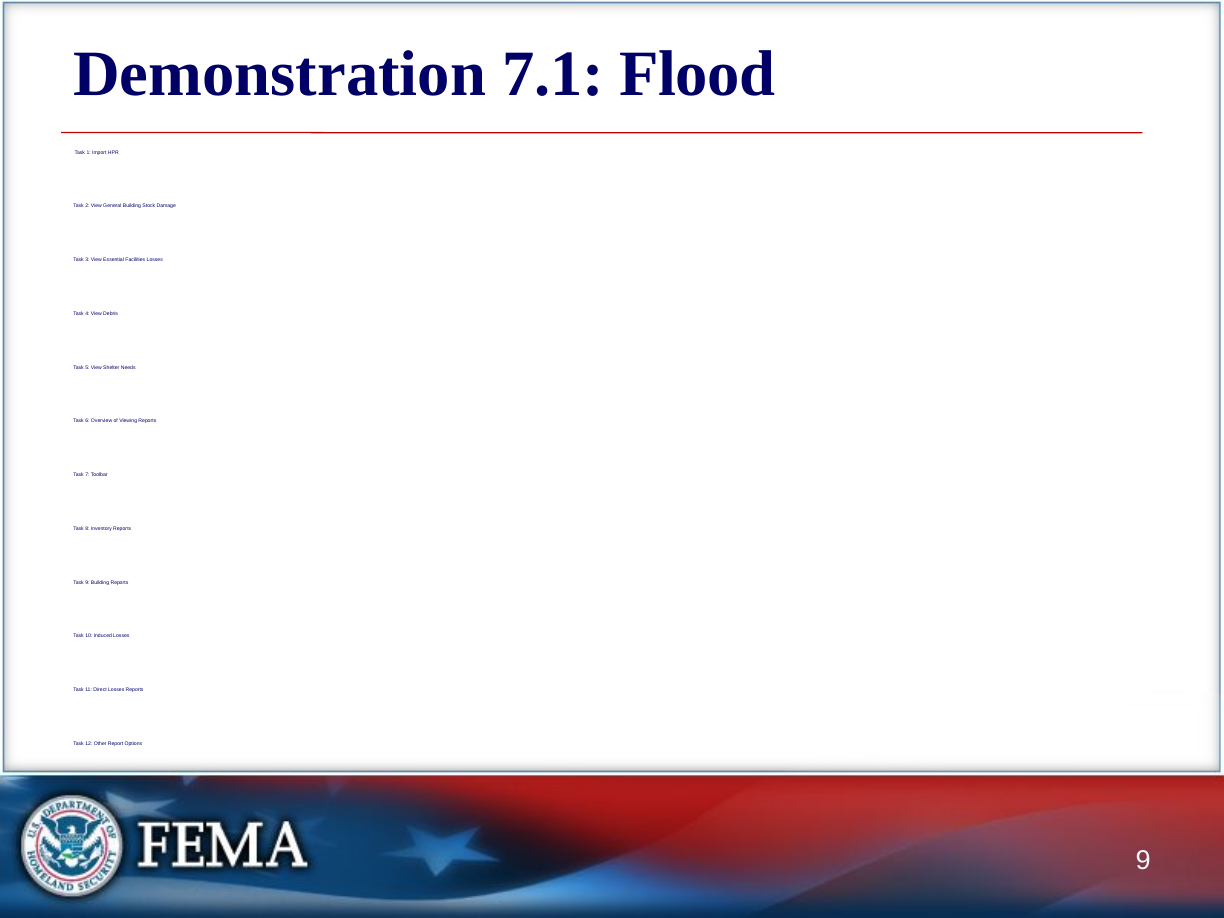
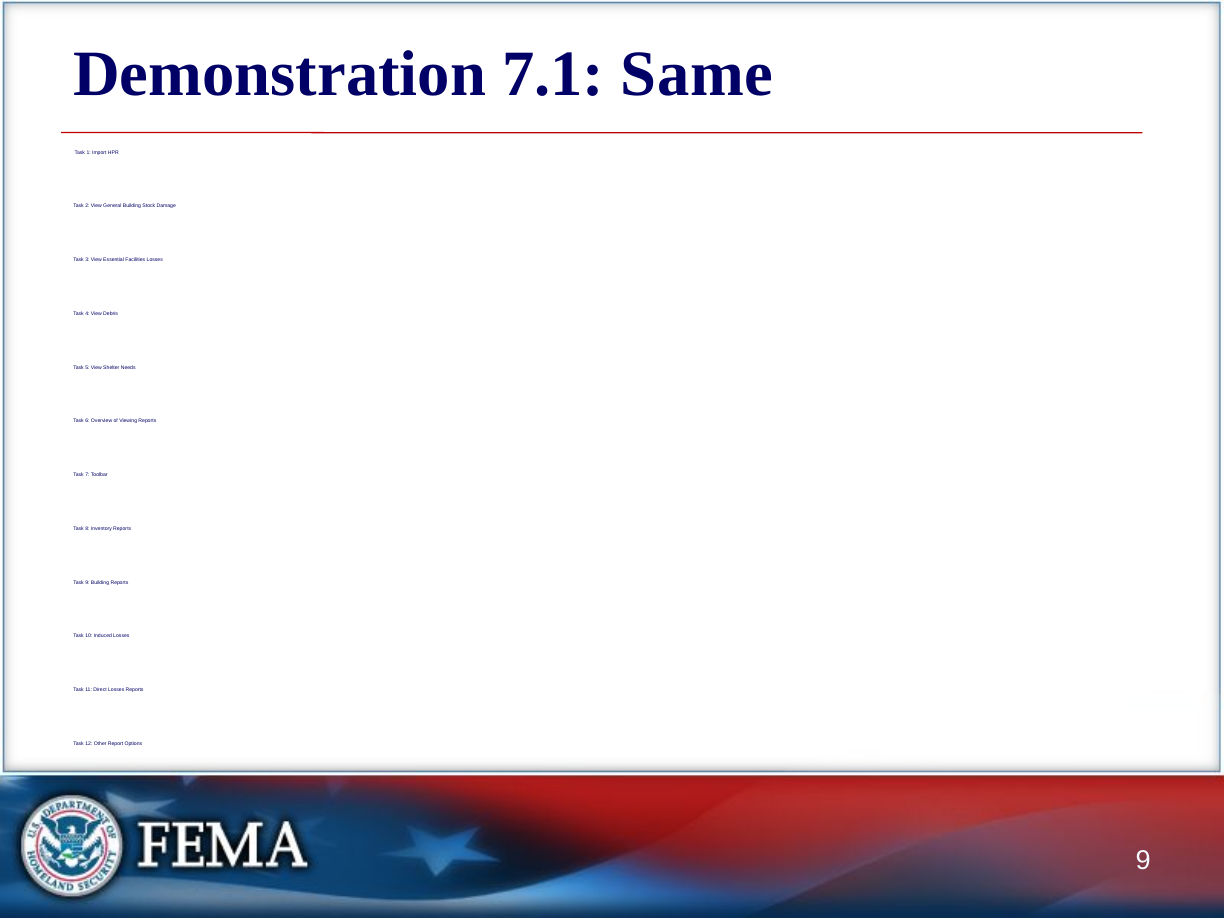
Flood: Flood -> Same (697, 74)
